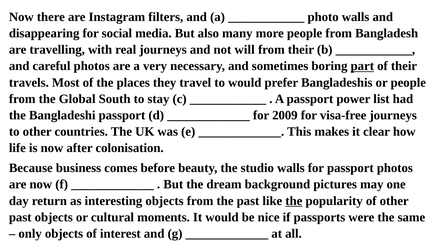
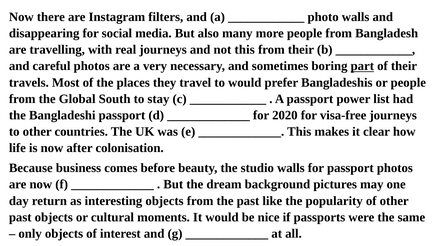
not will: will -> this (245, 50)
2009: 2009 -> 2020 (285, 115)
the underline: present -> none (294, 201)
